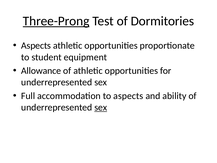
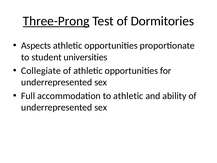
equipment: equipment -> universities (85, 57)
Allowance: Allowance -> Collegiate (41, 71)
to aspects: aspects -> athletic (128, 96)
sex underline: present -> none (101, 107)
